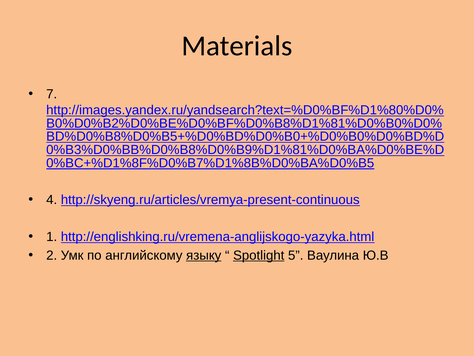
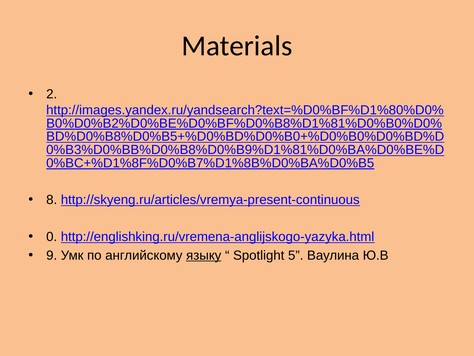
7: 7 -> 2 (52, 94)
4: 4 -> 8 (52, 200)
1: 1 -> 0 (52, 237)
2: 2 -> 9 (52, 255)
Spotlight underline: present -> none (259, 255)
